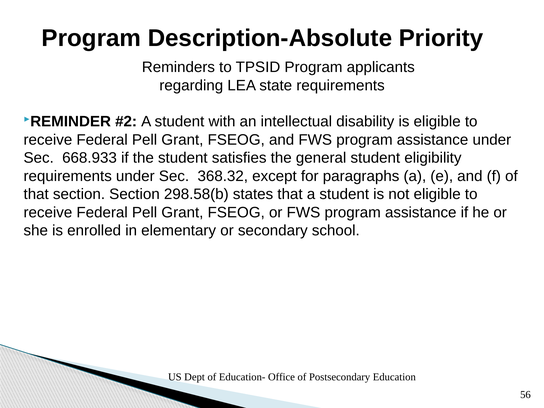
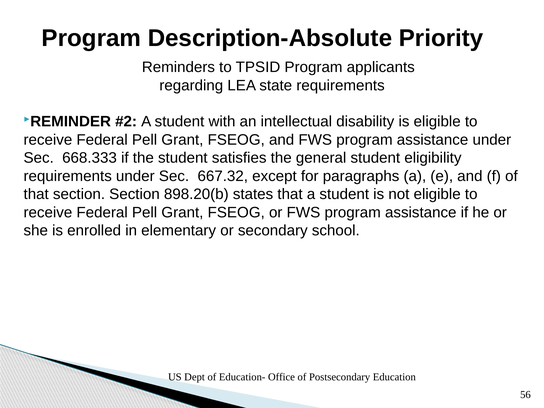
668.933: 668.933 -> 668.333 (90, 158)
368.32: 368.32 -> 667.32 (223, 176)
298.58(b: 298.58(b -> 898.20(b (196, 194)
